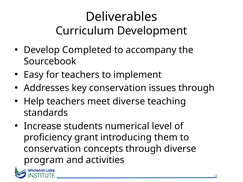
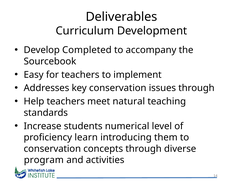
meet diverse: diverse -> natural (129, 102)
grant: grant -> learn (86, 138)
